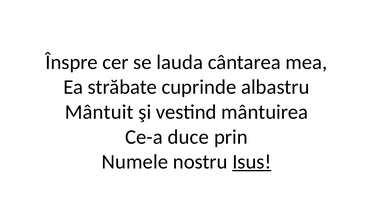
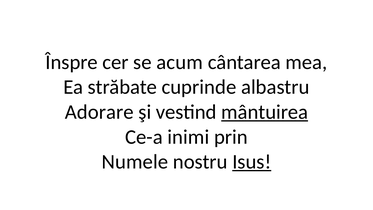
lauda: lauda -> acum (180, 62)
Mântuit: Mântuit -> Adorare (99, 112)
mântuirea underline: none -> present (265, 112)
duce: duce -> inimi (188, 137)
